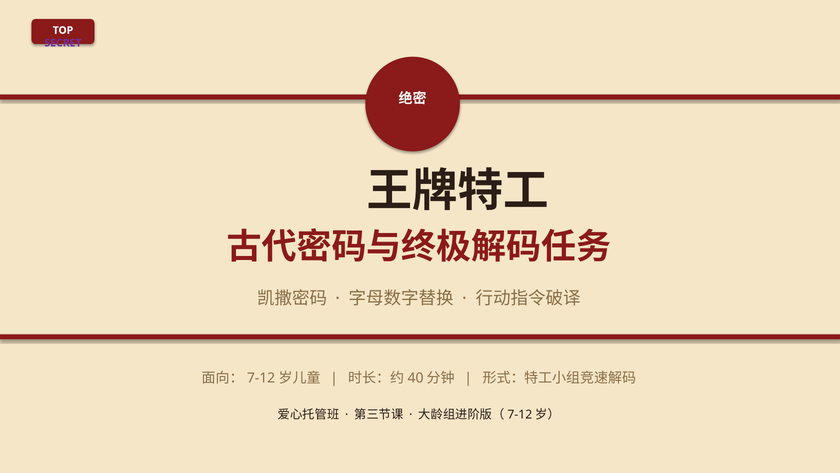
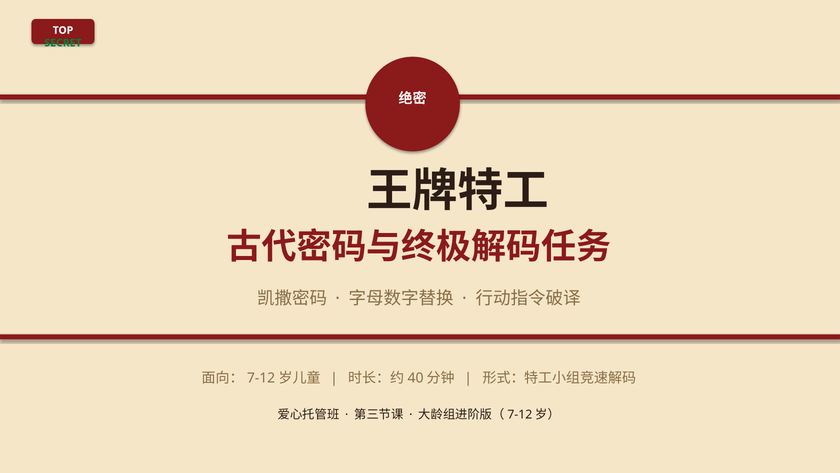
SECRET colour: purple -> green (63, 43)
